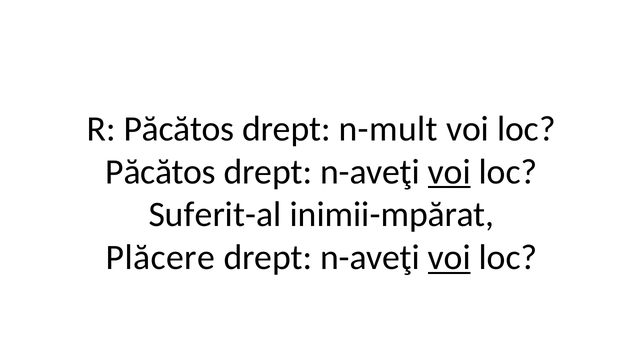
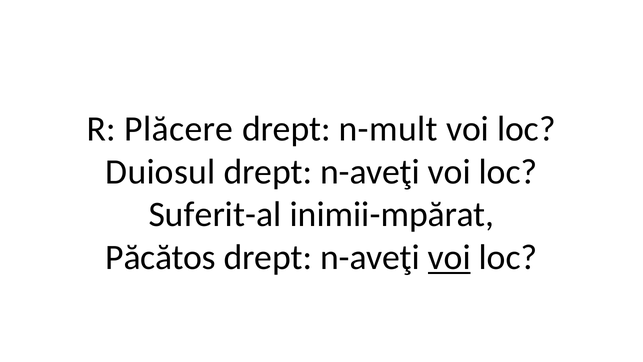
R Păcătos: Păcătos -> Plăcere (179, 129)
Păcătos: Păcătos -> Duiosul (160, 172)
voi underline: present -> none (449, 172)
Plăcere: Plăcere -> Păcătos (161, 257)
